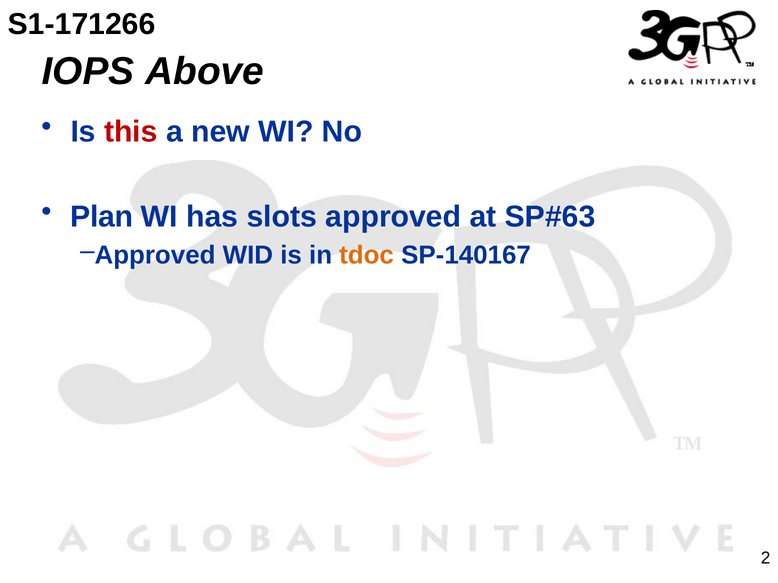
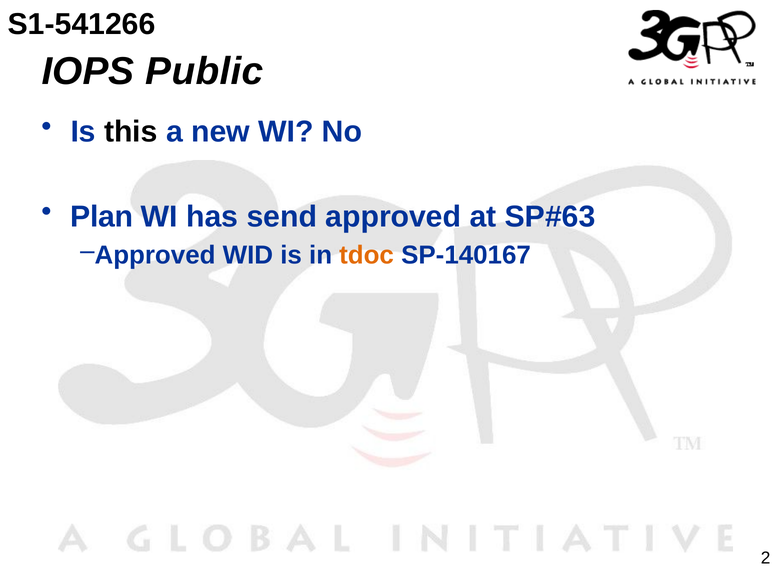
S1-171266: S1-171266 -> S1-541266 (82, 24)
Above: Above -> Public (204, 71)
this colour: red -> black (131, 132)
slots: slots -> send (282, 217)
